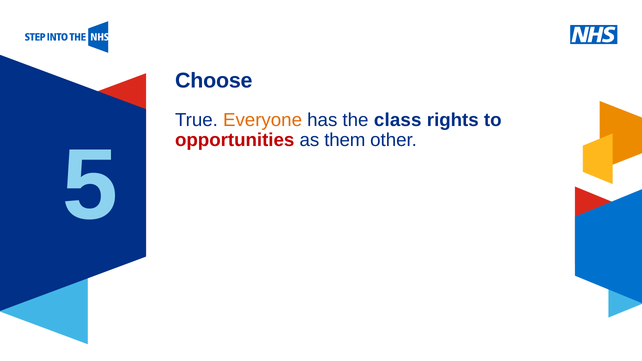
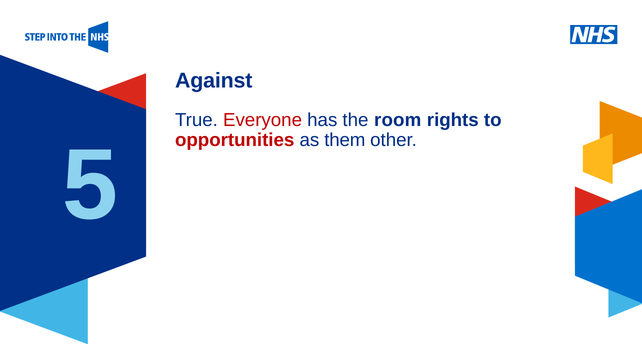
Choose: Choose -> Against (214, 81)
Everyone colour: orange -> red (263, 120)
class: class -> room (398, 120)
